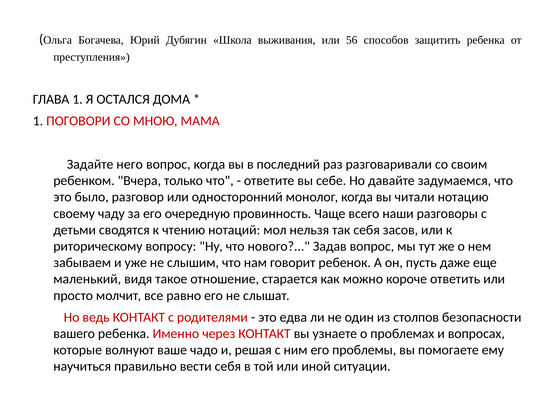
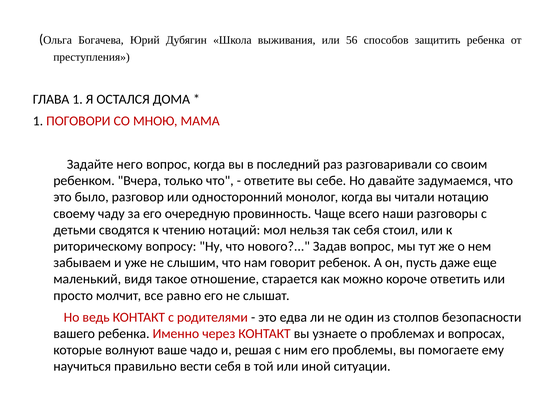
засов: засов -> стоил (400, 230)
